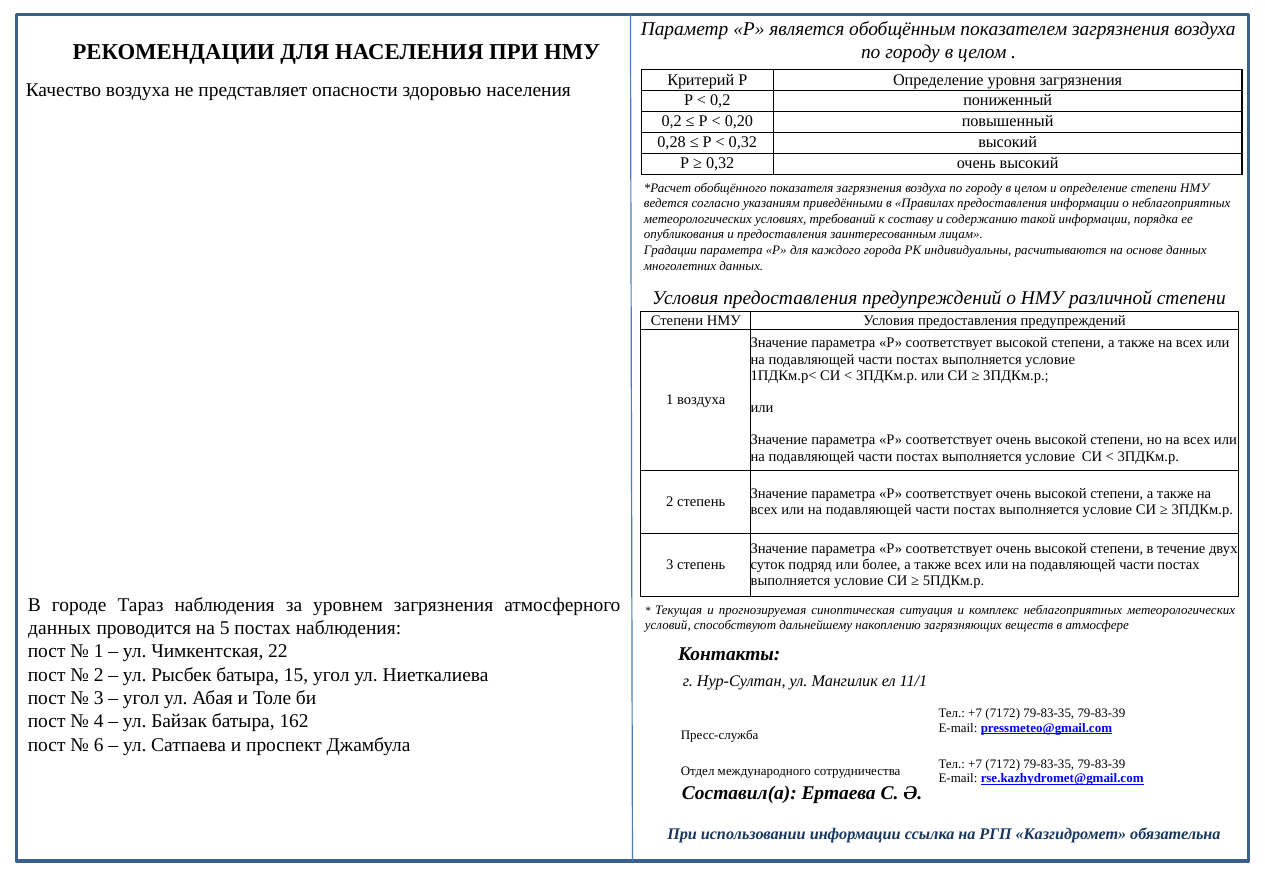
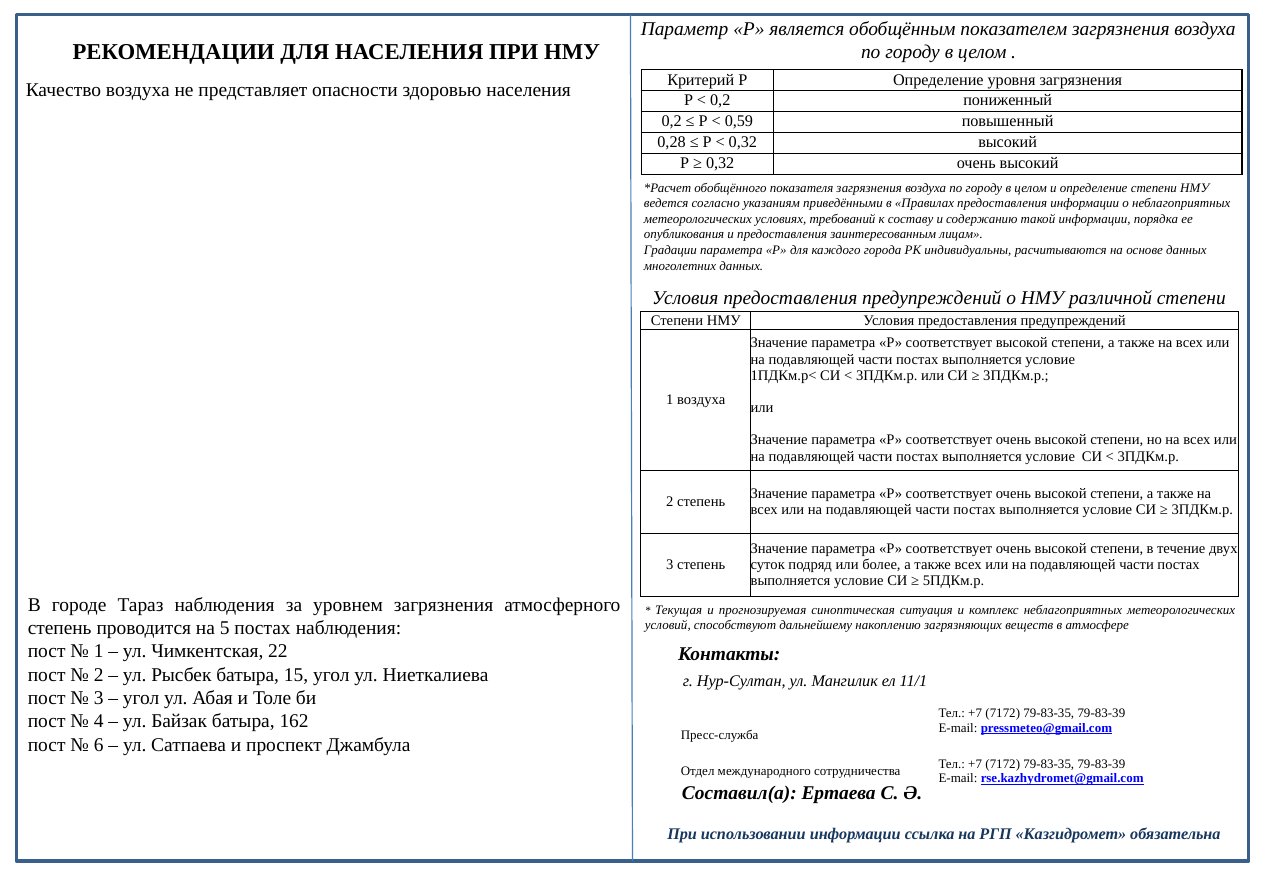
0,20: 0,20 -> 0,59 (739, 121)
данных: данных -> степень (60, 628)
